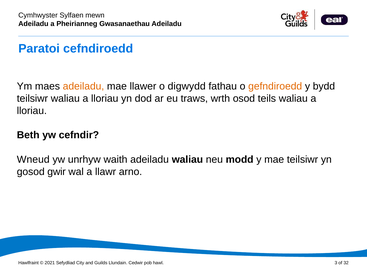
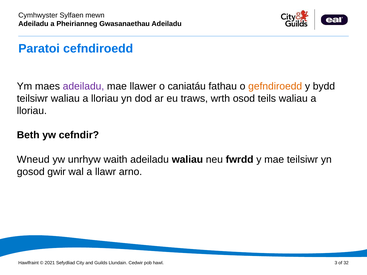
adeiladu colour: orange -> purple (83, 86)
digwydd: digwydd -> caniatáu (187, 86)
modd: modd -> fwrdd (240, 160)
